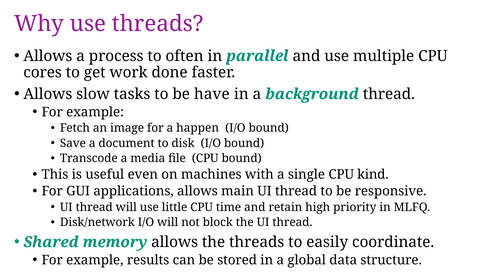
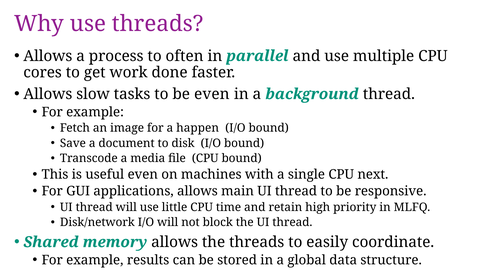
be have: have -> even (212, 94)
kind: kind -> next (373, 174)
